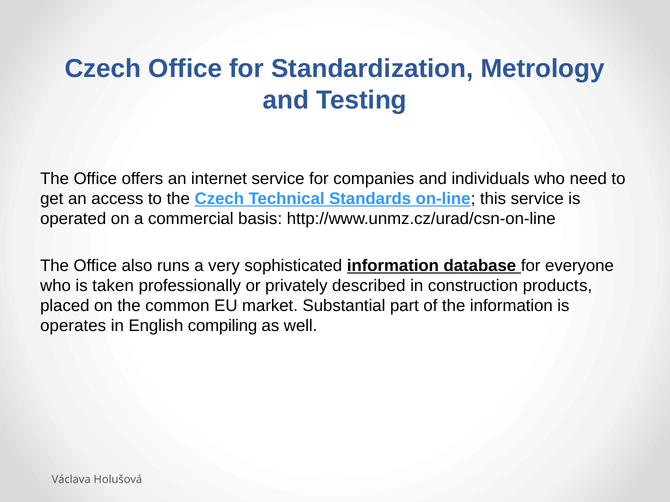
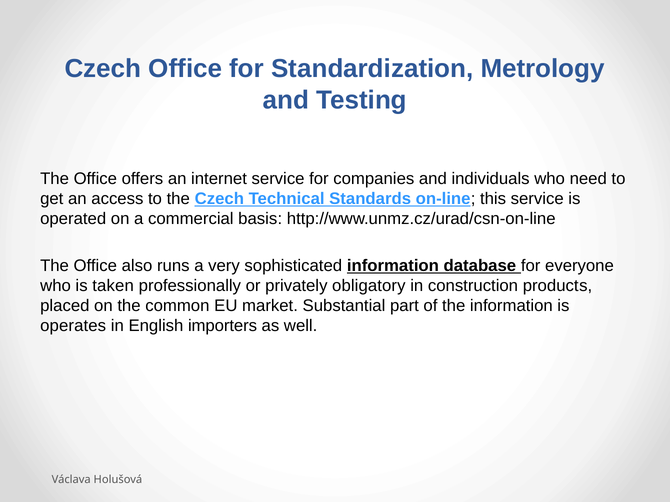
described: described -> obligatory (369, 286)
compiling: compiling -> importers (223, 326)
